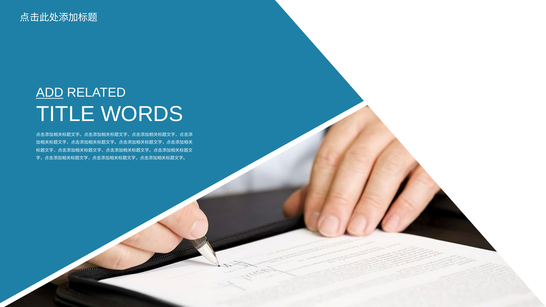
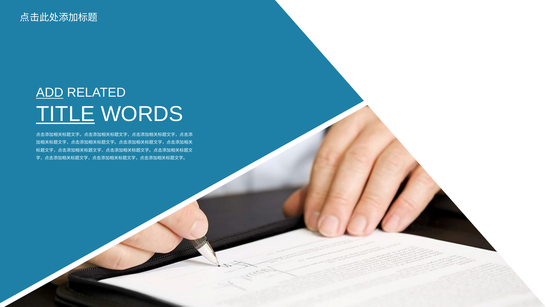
TITLE underline: none -> present (65, 114)
